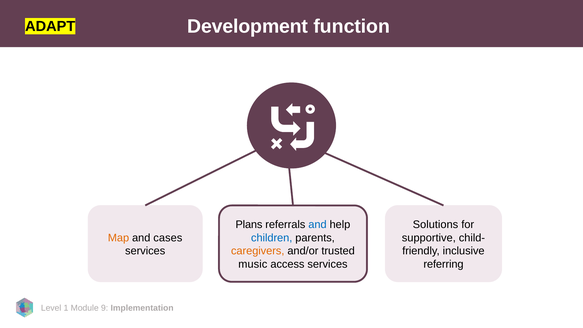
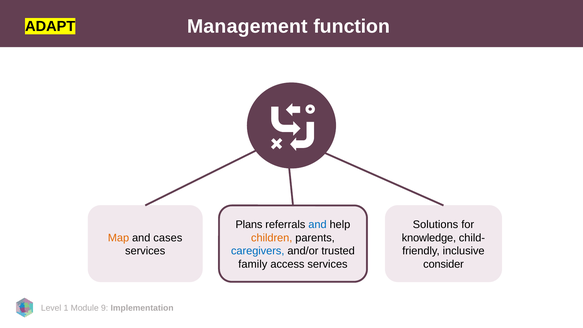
Development: Development -> Management (248, 26)
children colour: blue -> orange (272, 238)
supportive: supportive -> knowledge (429, 238)
caregivers colour: orange -> blue (258, 251)
music: music -> family (253, 264)
referring: referring -> consider (444, 264)
